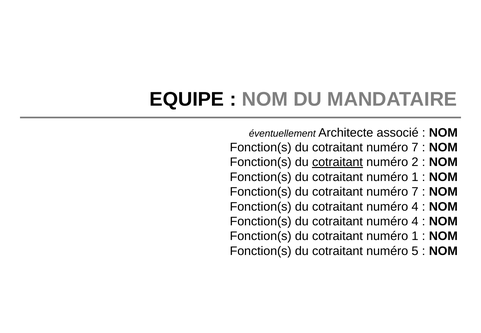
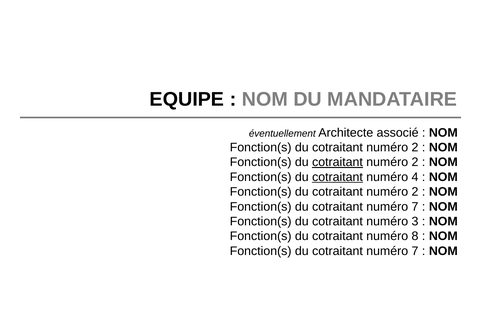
7: 7 -> 2 (415, 147)
cotraitant underline: none -> present (337, 177)
1: 1 -> 4 (415, 177)
7: 7 -> 2 (415, 192)
4: 4 -> 7 (415, 207)
4: 4 -> 3 (415, 221)
1: 1 -> 8 (415, 236)
5: 5 -> 7 (415, 251)
